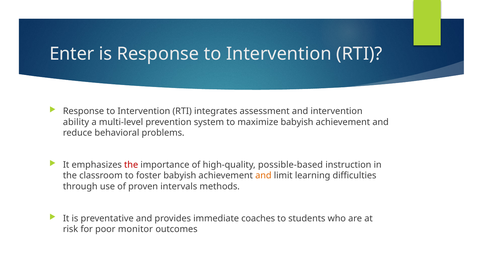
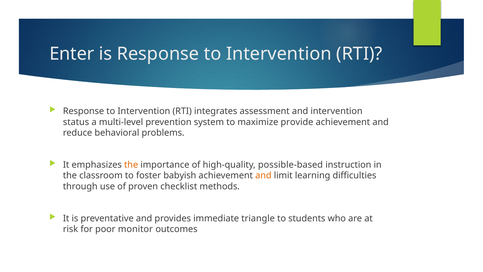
ability: ability -> status (76, 122)
maximize babyish: babyish -> provide (297, 122)
the colour: red -> orange (131, 165)
intervals: intervals -> checklist (179, 186)
coaches: coaches -> triangle (258, 218)
